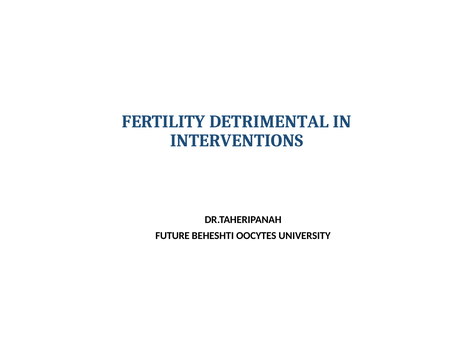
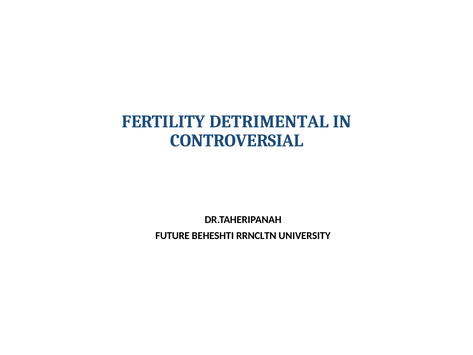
INTERVENTIONS: INTERVENTIONS -> CONTROVERSIAL (237, 141)
OOCYTES: OOCYTES -> RRNCLTN (256, 236)
